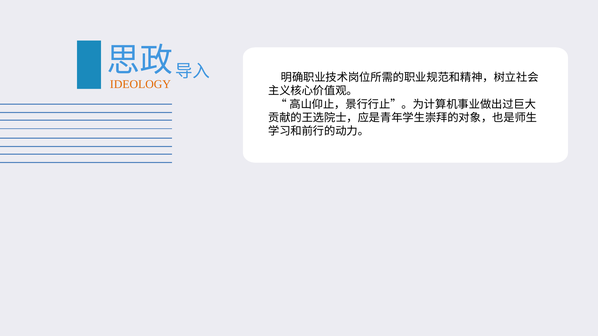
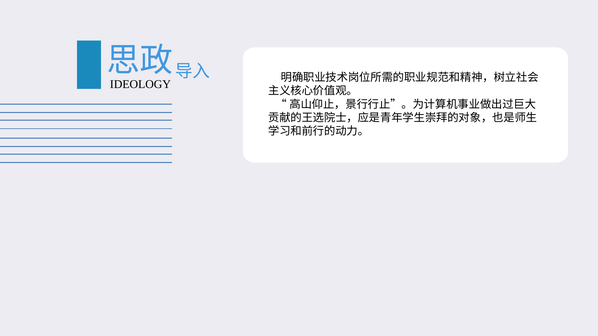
IDEOLOGY colour: orange -> black (140, 84)
